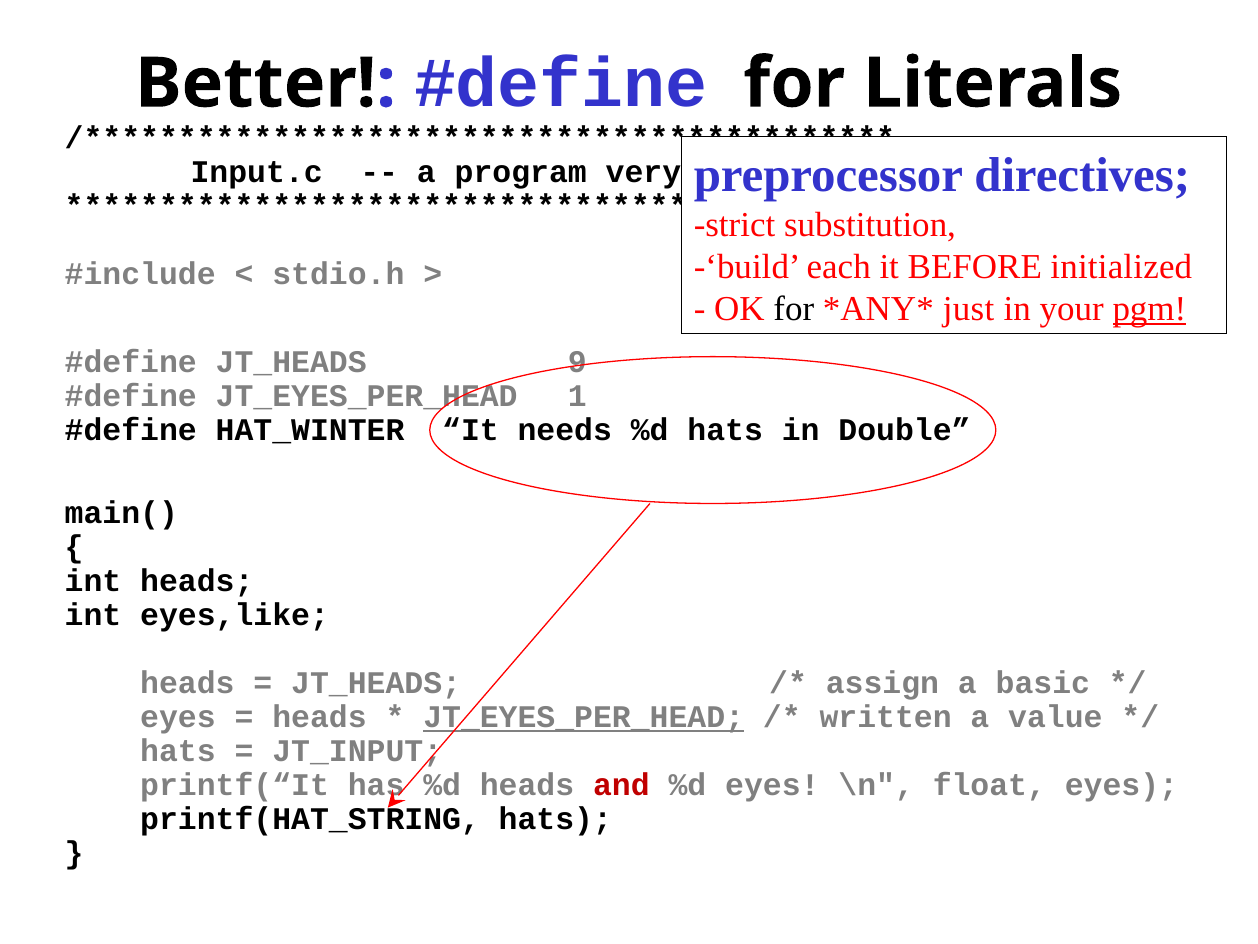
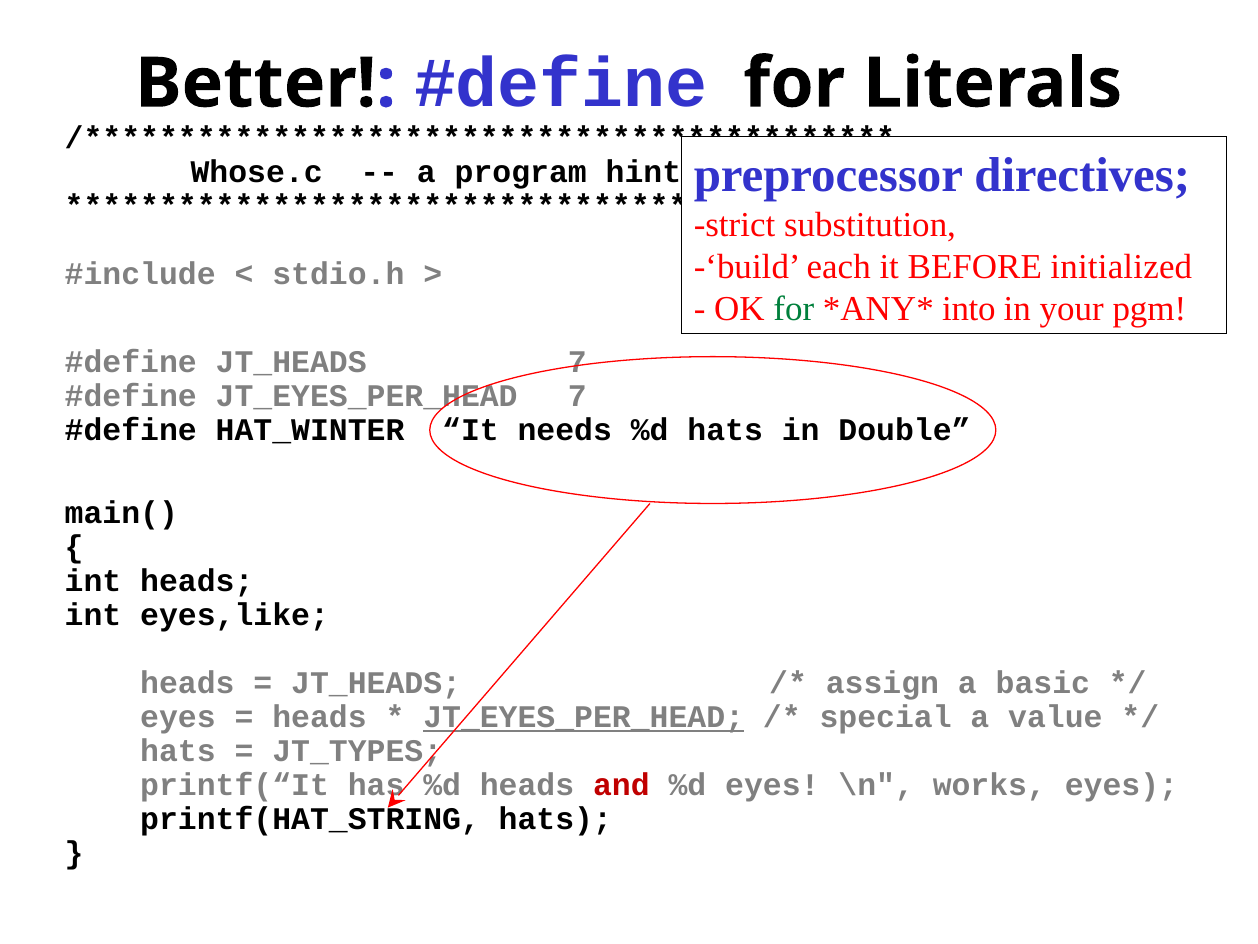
Input.c: Input.c -> Whose.c (257, 172)
very: very -> hint (643, 172)
for colour: black -> green (794, 309)
just: just -> into (969, 309)
pgm underline: present -> none (1149, 309)
JT_HEADS 9: 9 -> 7 (577, 362)
JT_EYES_PER_HEAD 1: 1 -> 7 (577, 396)
written: written -> special (886, 717)
JT_INPUT: JT_INPUT -> JT_TYPES (357, 751)
float: float -> works (989, 785)
